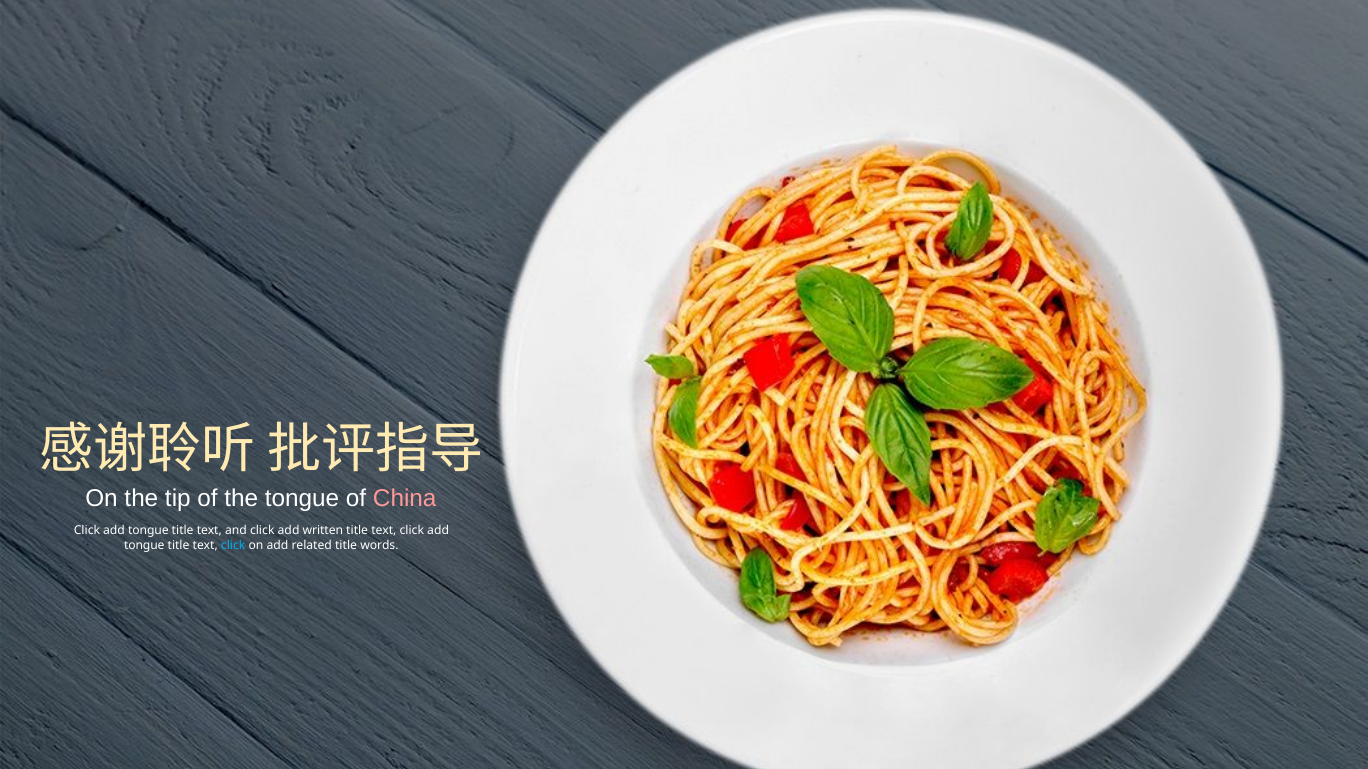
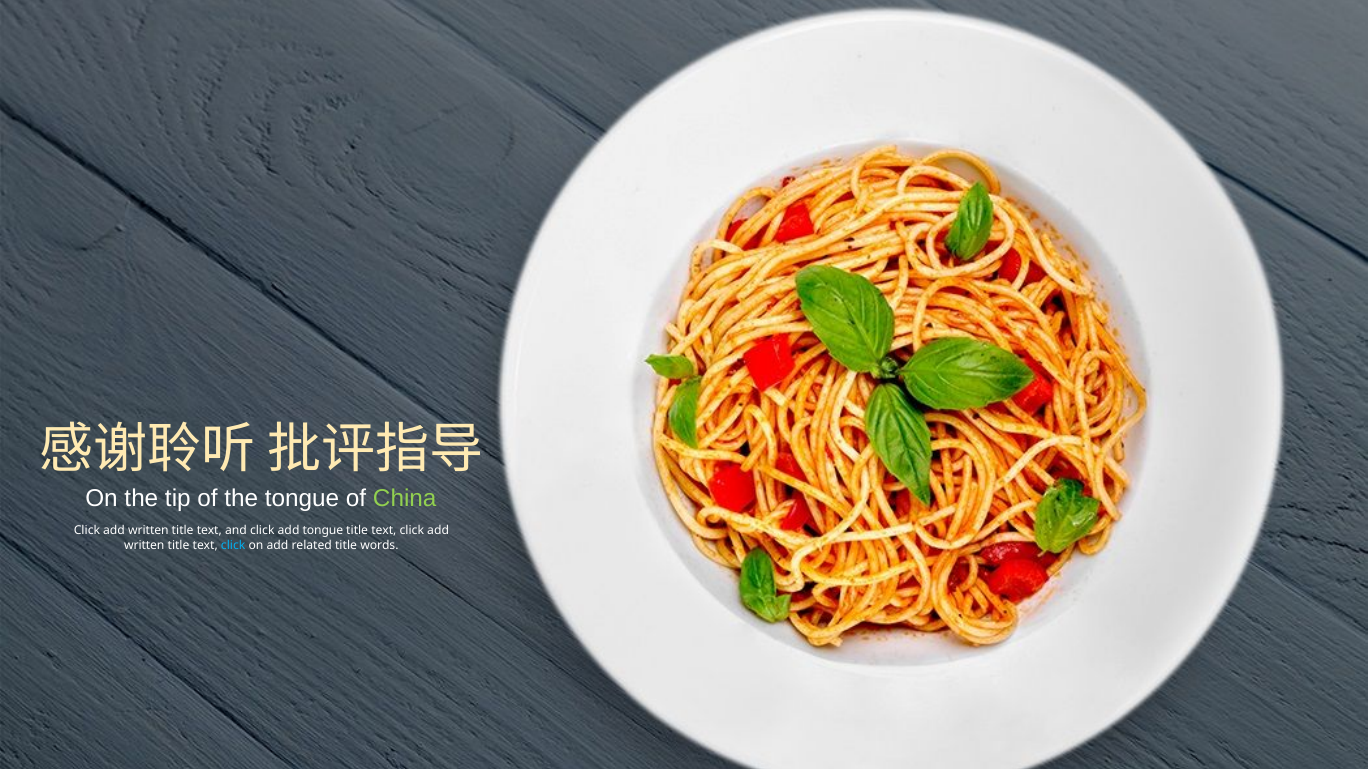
China colour: pink -> light green (405, 499)
tongue: tongue -> written (148, 531)
add written: written -> tongue (323, 531)
tongue: tongue -> written (144, 546)
